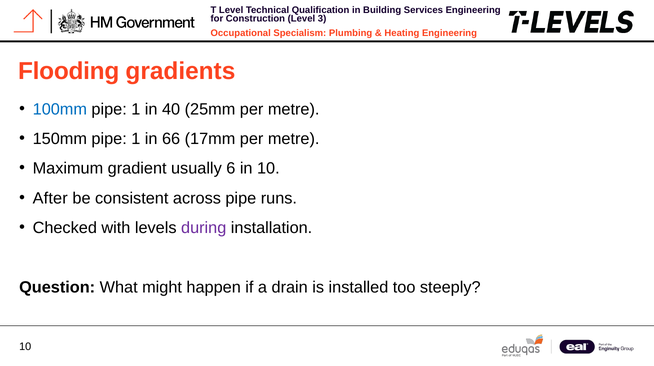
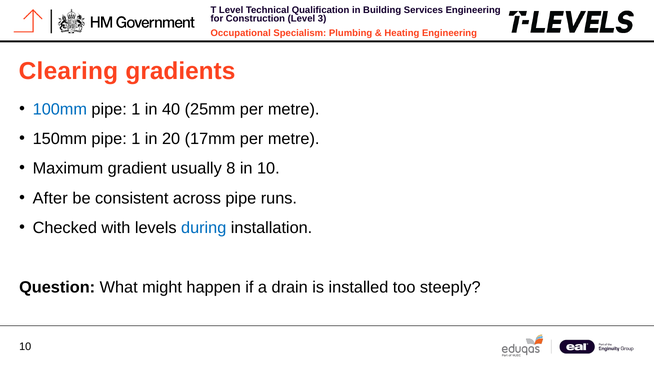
Flooding: Flooding -> Clearing (68, 71)
66: 66 -> 20 (171, 139)
6: 6 -> 8 (231, 168)
during colour: purple -> blue (204, 228)
